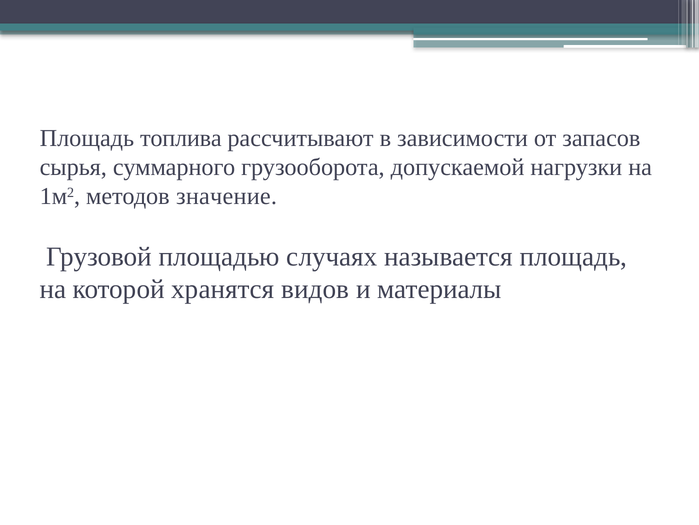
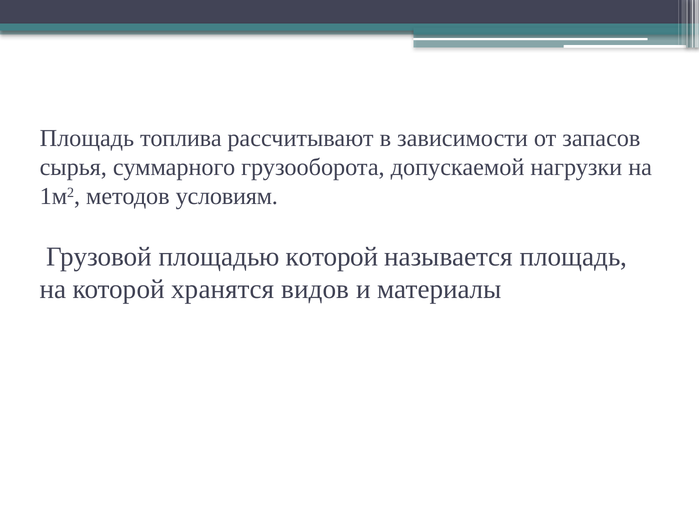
значение: значение -> условиям (227, 196)
площадью случаях: случаях -> которой (332, 256)
